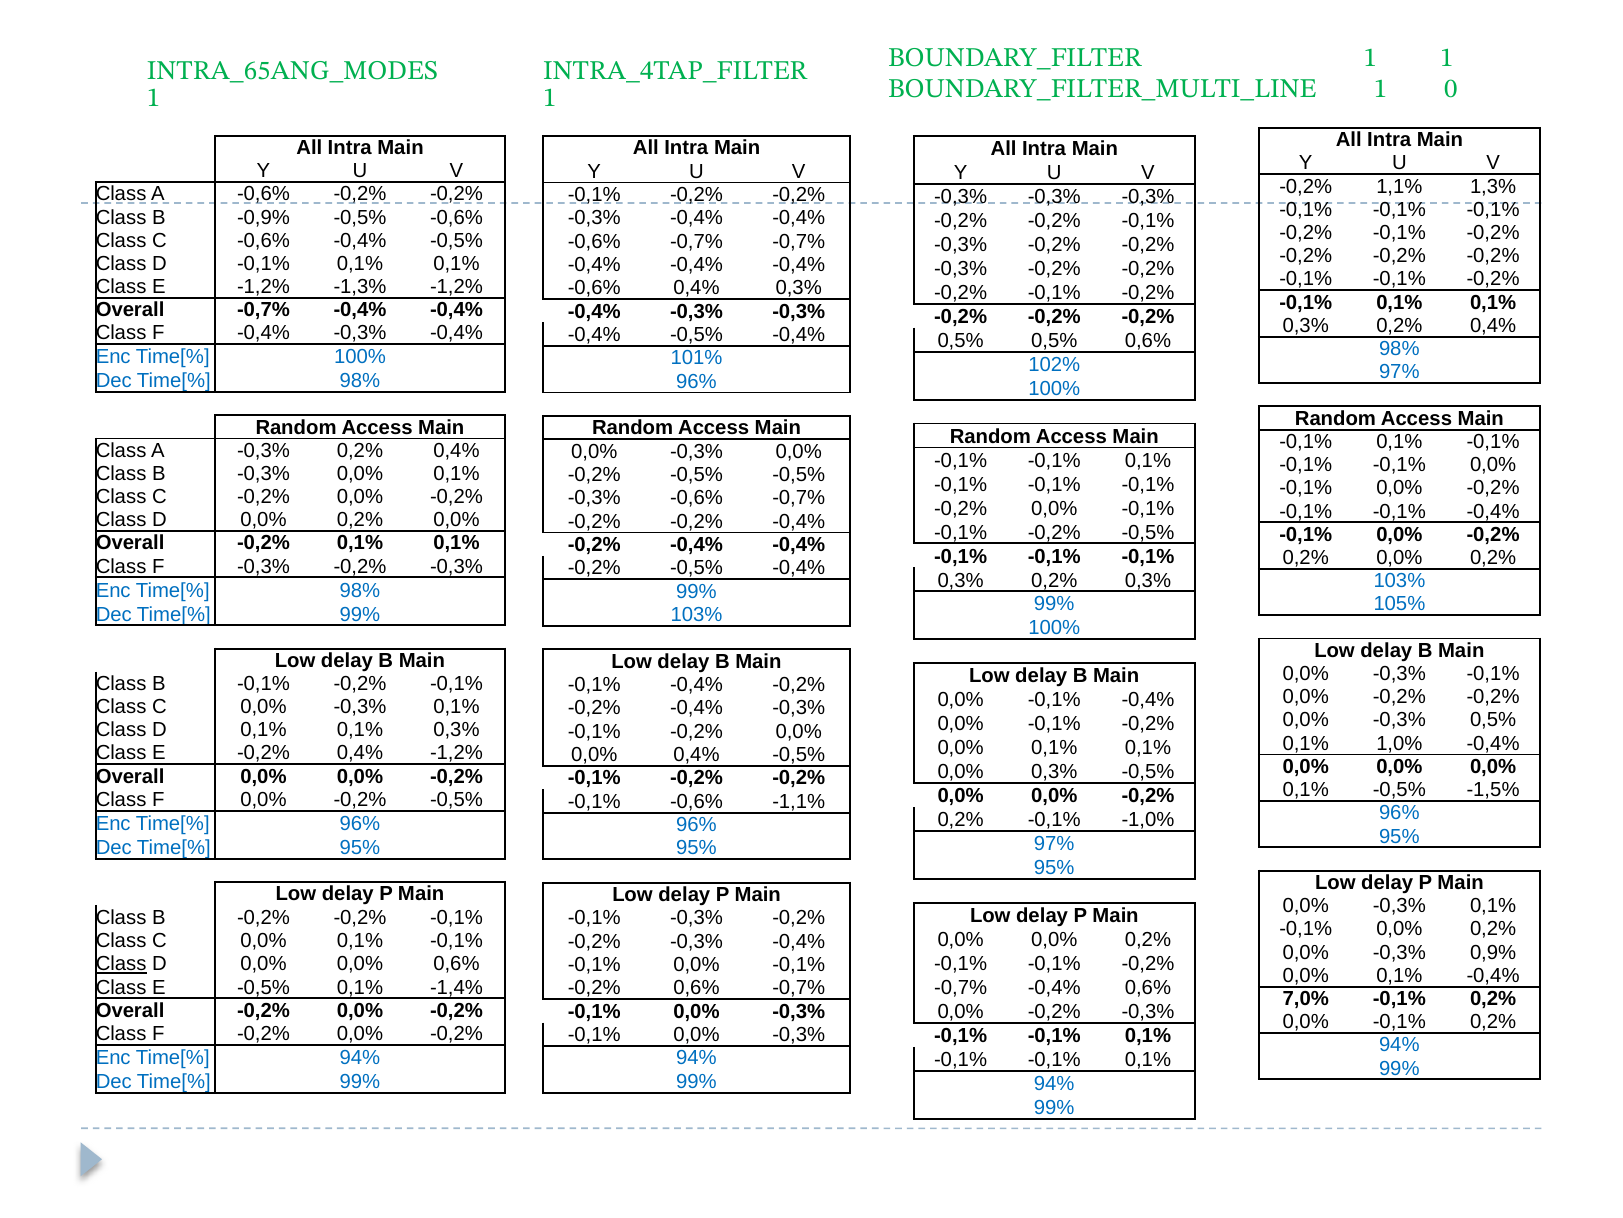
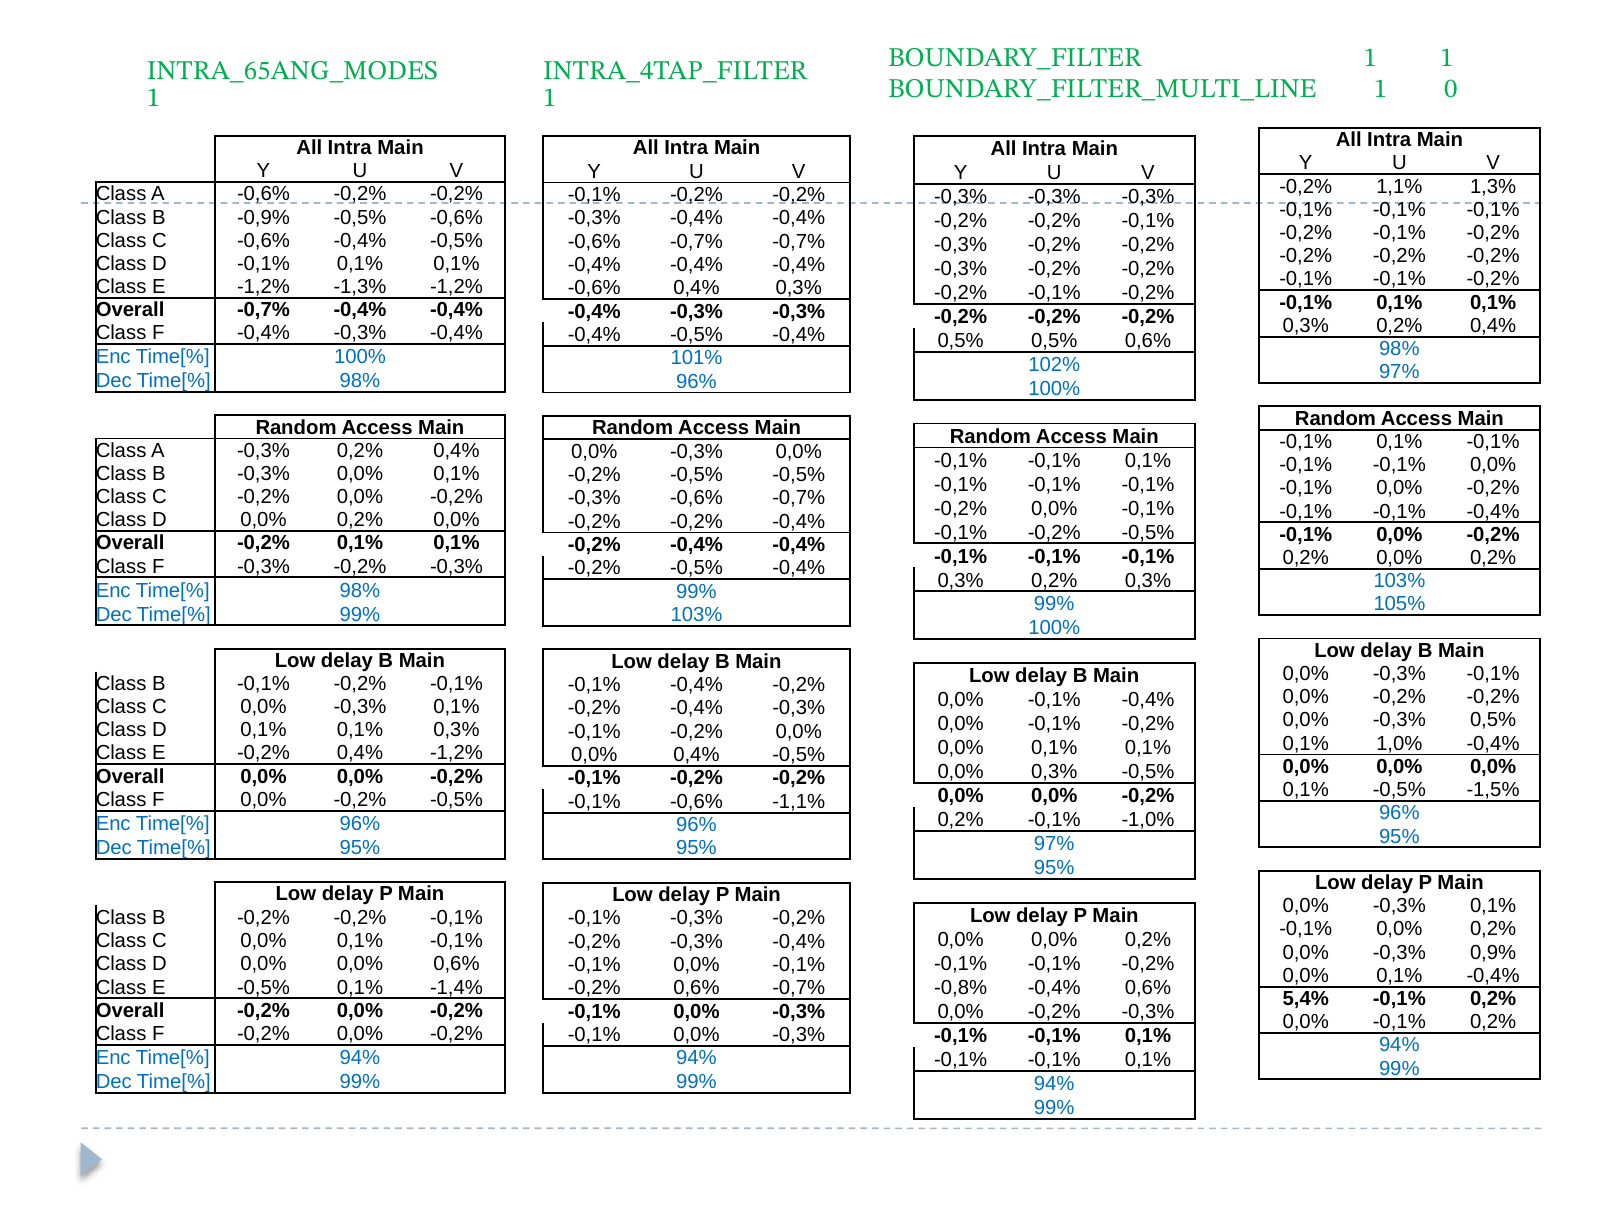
Class underline: present -> none (121, 964)
-0,7%: -0,7% -> -0,8% (961, 987)
7,0%: 7,0% -> 5,4% (1306, 998)
